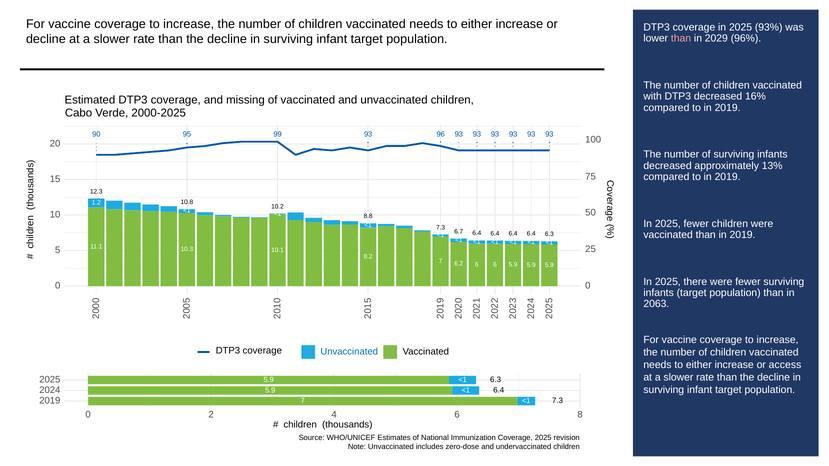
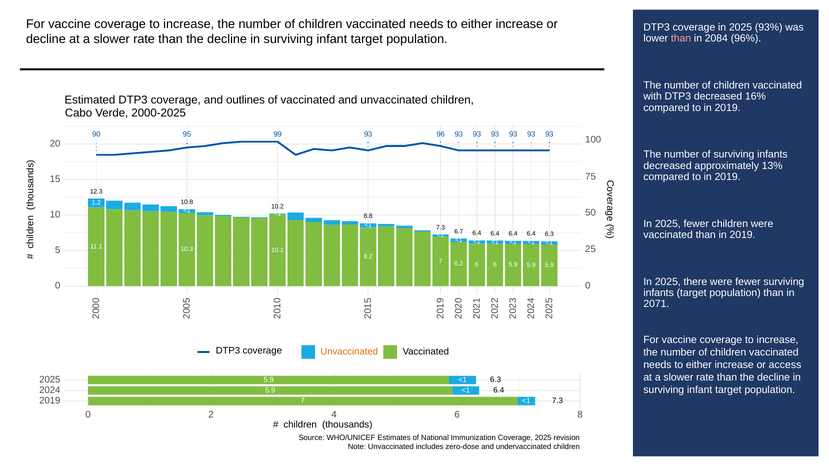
2029: 2029 -> 2084 (716, 38)
missing: missing -> outlines (246, 100)
2063: 2063 -> 2071 (656, 304)
Unvaccinated colour: blue -> orange (349, 352)
